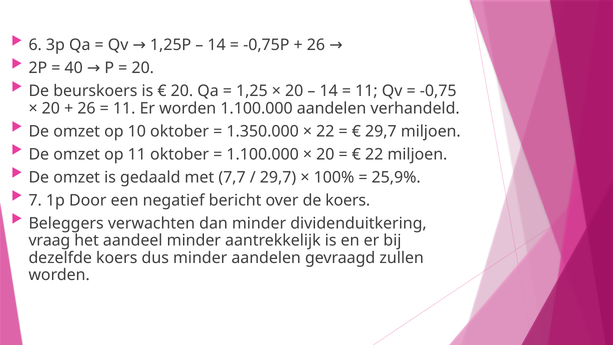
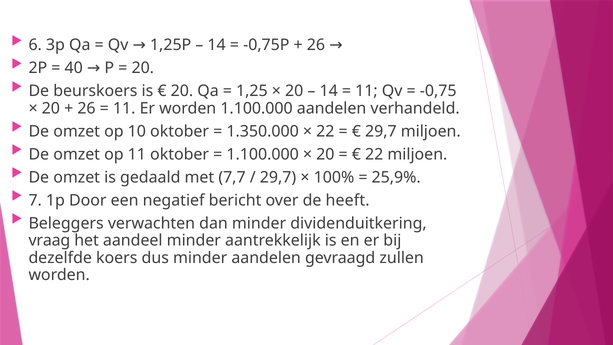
de koers: koers -> heeft (348, 200)
